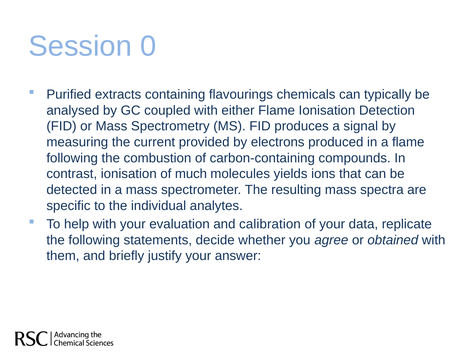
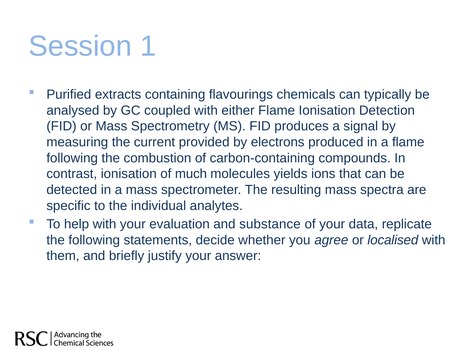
0: 0 -> 1 (148, 46)
calibration: calibration -> substance (270, 224)
obtained: obtained -> localised (393, 240)
